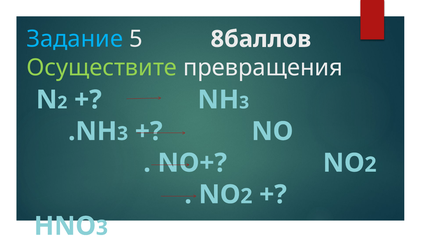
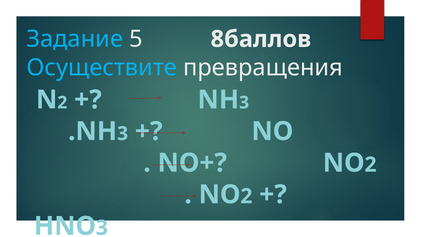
Осуществите colour: light green -> light blue (102, 67)
